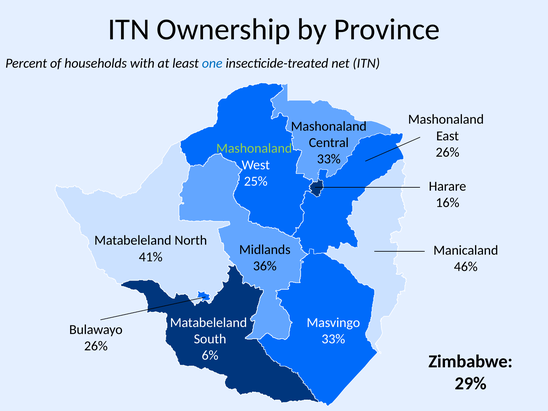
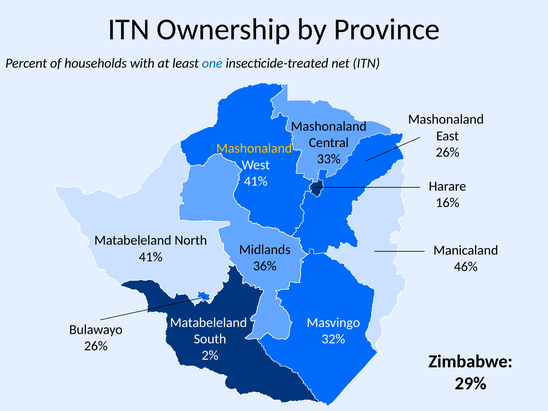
Mashonaland colour: light green -> yellow (254, 148)
25%: 25% -> 41% (256, 181)
33%: 33% -> 32% (333, 339)
6%: 6% -> 2% (210, 355)
